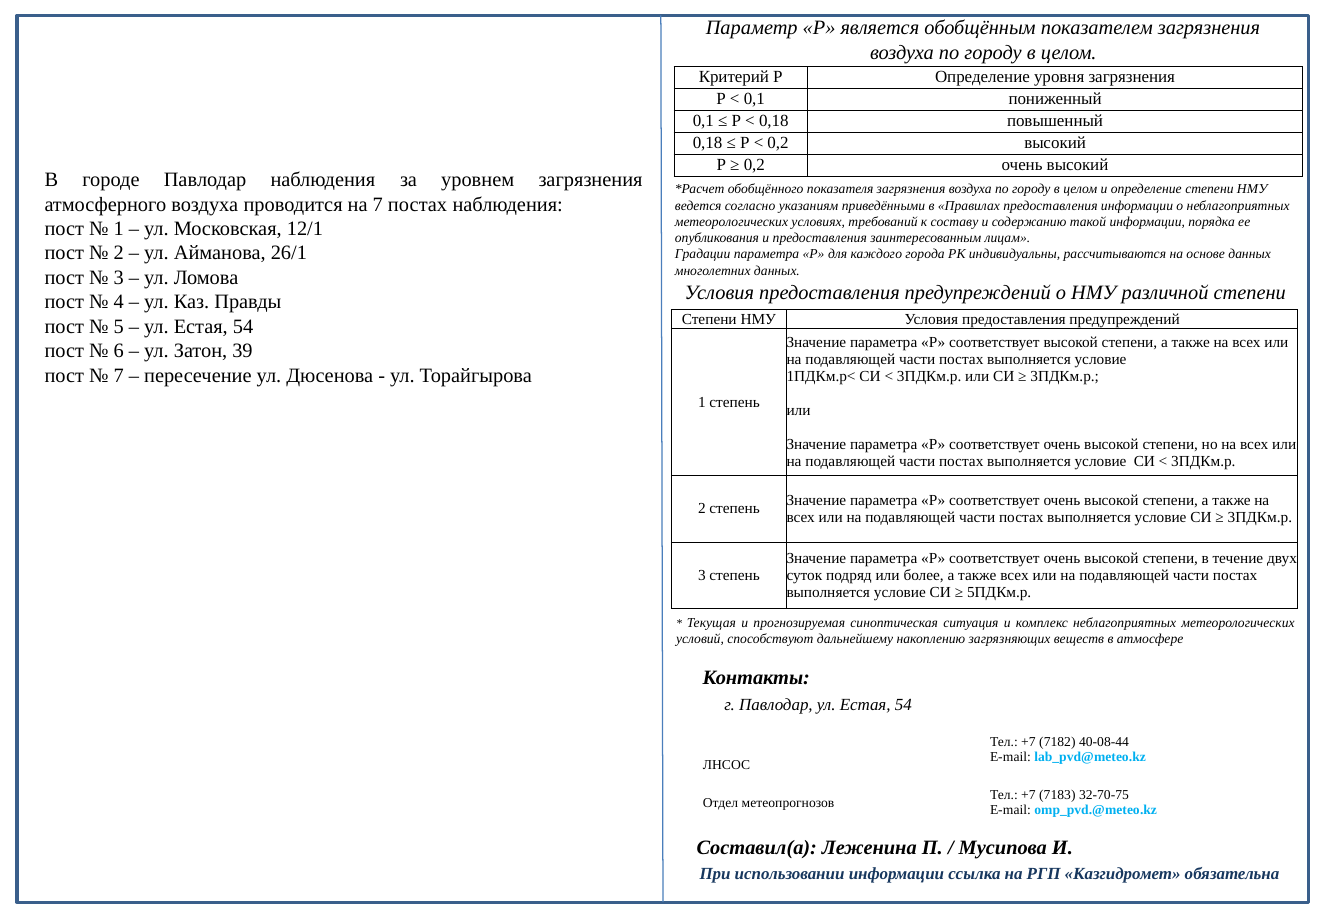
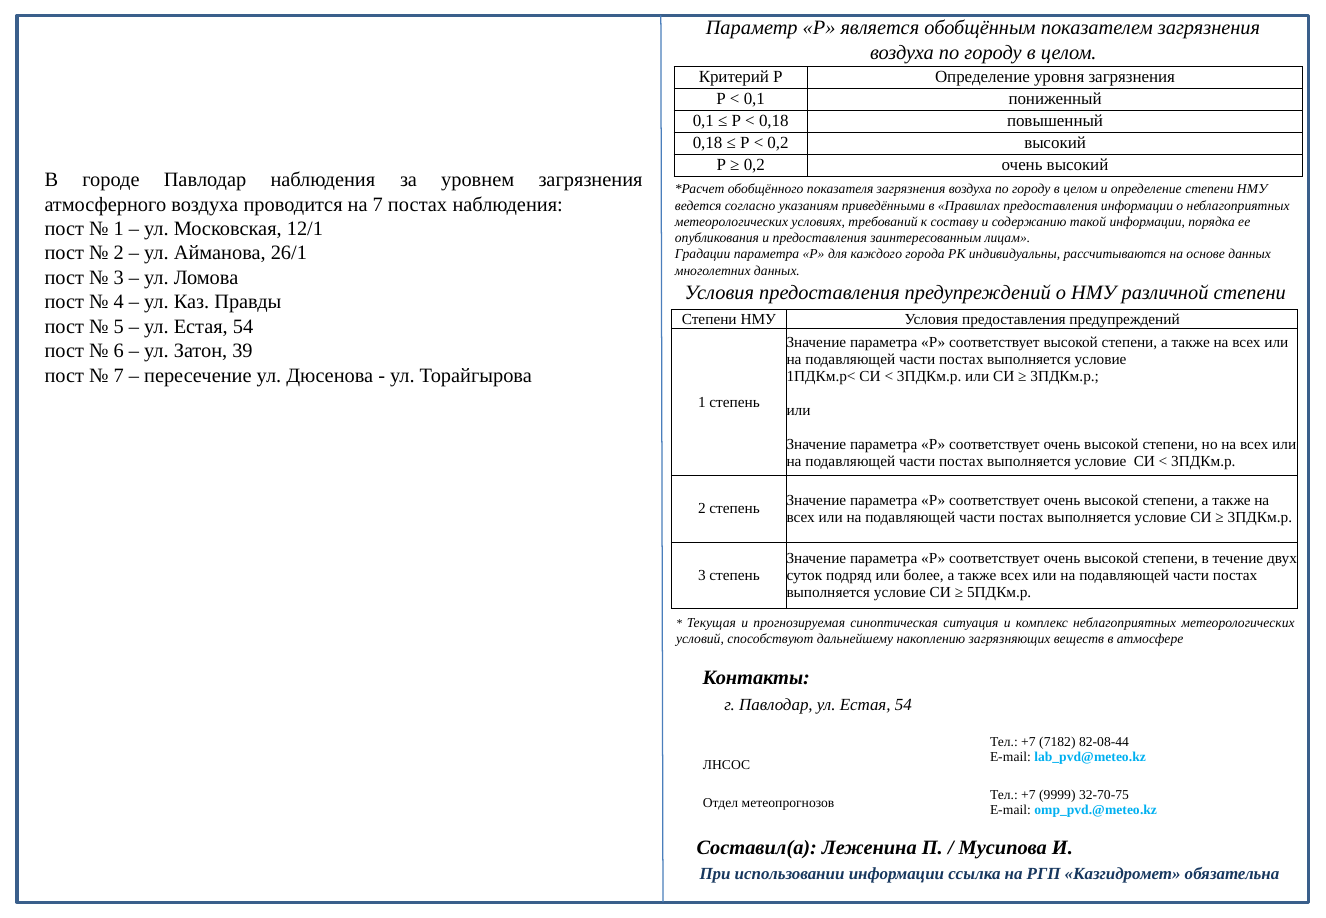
40-08-44: 40-08-44 -> 82-08-44 (1104, 742)
7183: 7183 -> 9999 (1057, 795)
